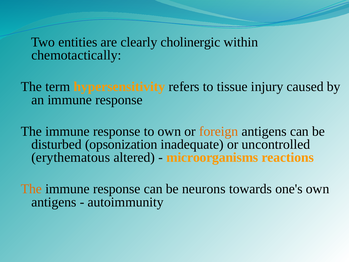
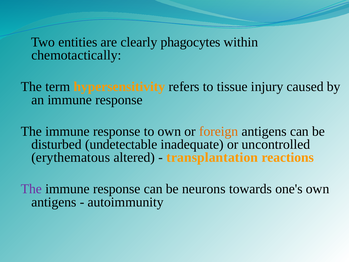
cholinergic: cholinergic -> phagocytes (191, 42)
opsonization: opsonization -> undetectable (121, 144)
microorganisms: microorganisms -> transplantation (212, 157)
The colour: orange -> purple (31, 189)
